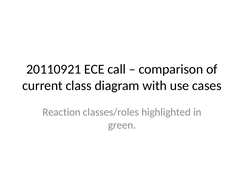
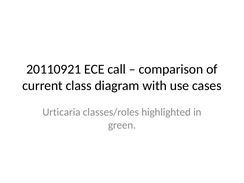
Reaction: Reaction -> Urticaria (61, 112)
